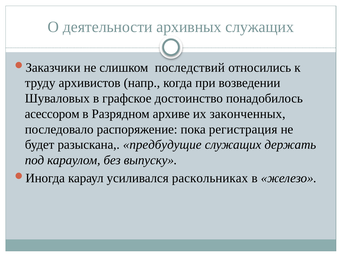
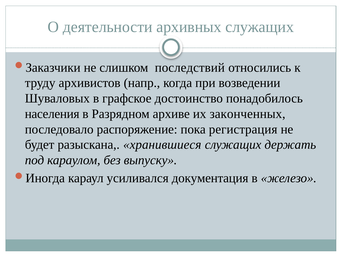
асессором: асессором -> населения (52, 114)
предбудущие: предбудущие -> хранившиеся (162, 144)
раскольниках: раскольниках -> документация (210, 178)
